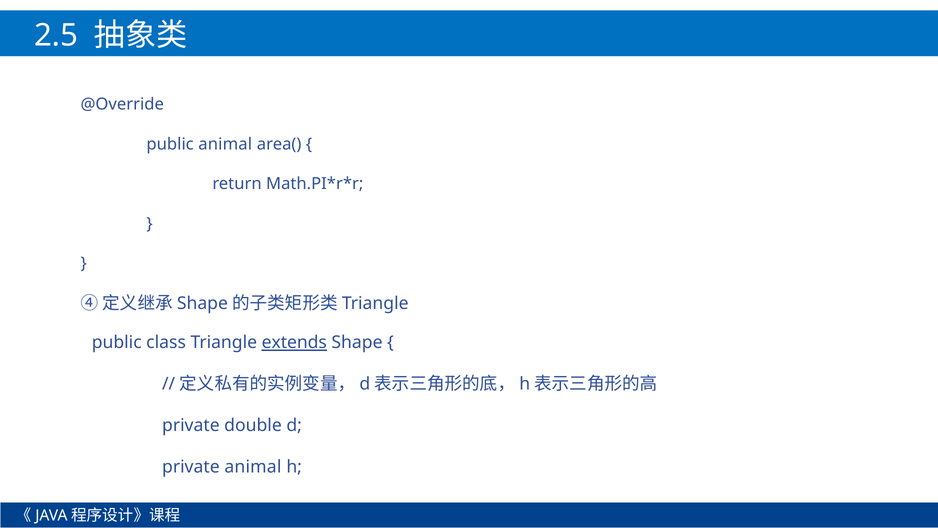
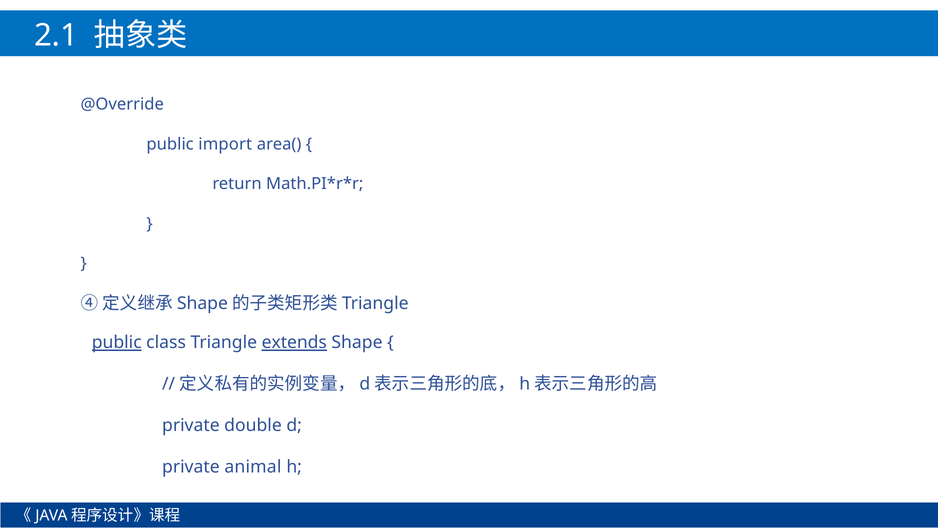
2.5: 2.5 -> 2.1 (56, 35)
public animal: animal -> import (225, 144)
public underline: none -> present (117, 342)
